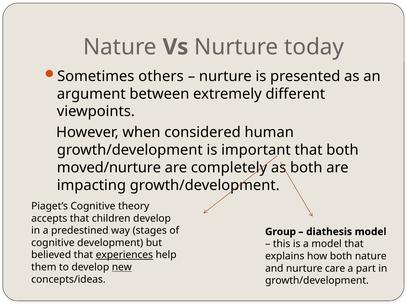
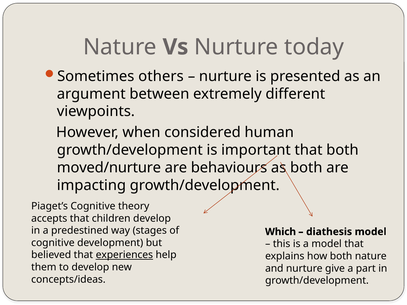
completely: completely -> behaviours (229, 168)
Group: Group -> Which (281, 232)
new underline: present -> none (122, 267)
care: care -> give (335, 269)
